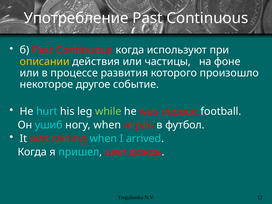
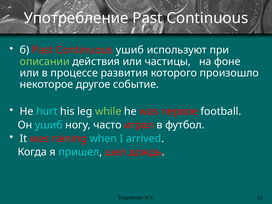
Continuous когда: когда -> ушиб (130, 50)
описании colour: yellow -> light green (45, 62)
ногу when: when -> часто (107, 125)
